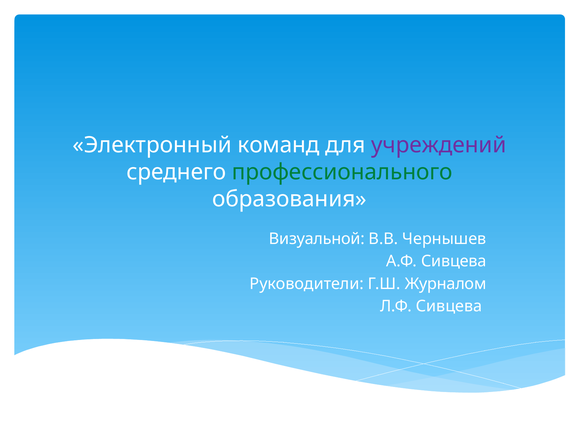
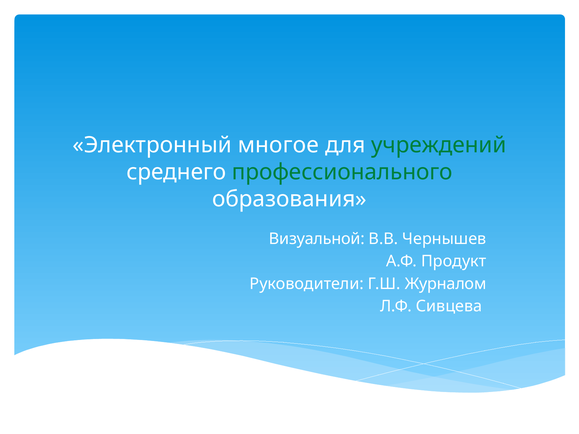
команд: команд -> многое (278, 145)
учреждений colour: purple -> green (439, 145)
А.Ф Сивцева: Сивцева -> Продукт (454, 261)
